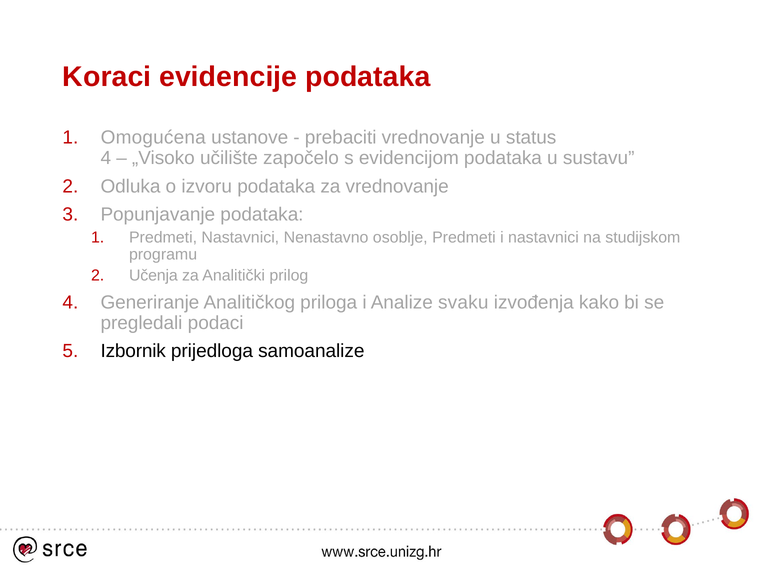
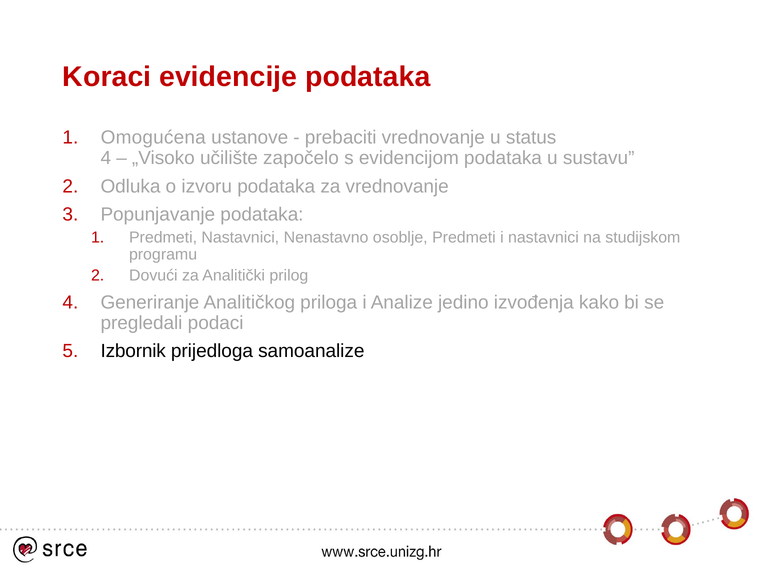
Učenja: Učenja -> Dovući (153, 276)
svaku: svaku -> jedino (463, 303)
